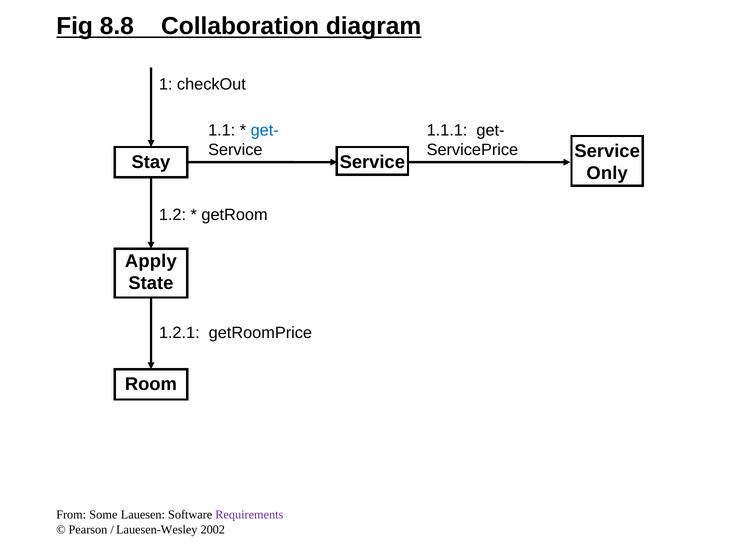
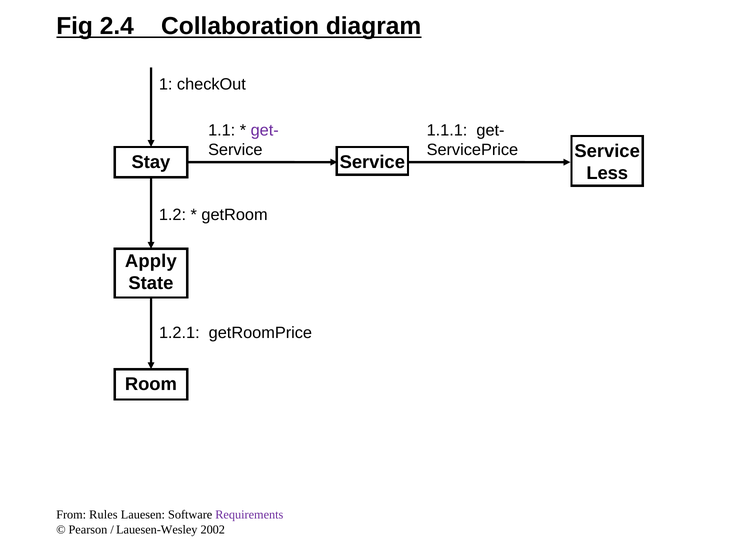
8.8: 8.8 -> 2.4 (117, 26)
get- colour: blue -> purple (265, 130)
Only: Only -> Less (607, 173)
Some: Some -> Rules (103, 515)
